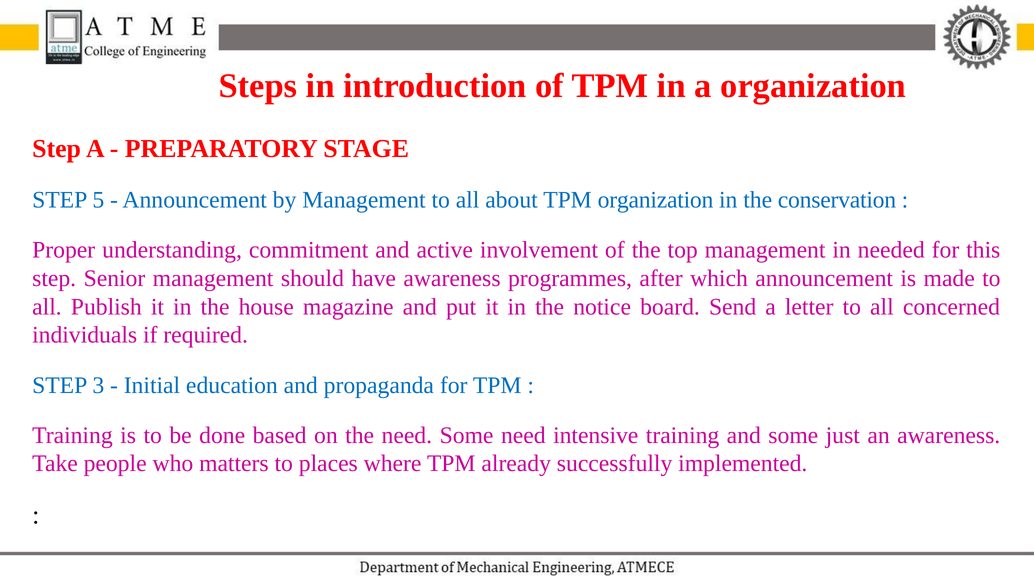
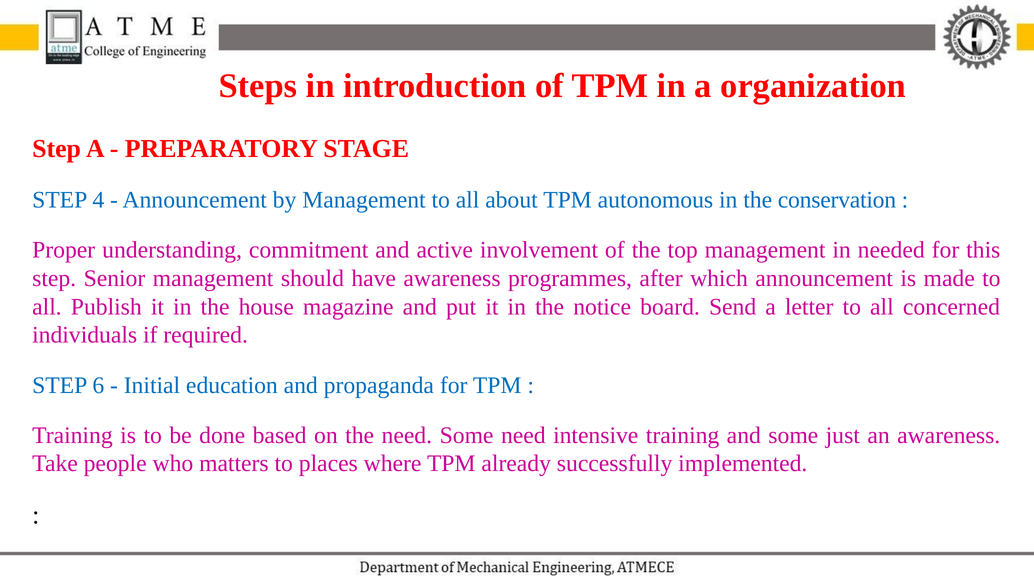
5: 5 -> 4 (98, 200)
TPM organization: organization -> autonomous (655, 200)
3: 3 -> 6 (98, 385)
